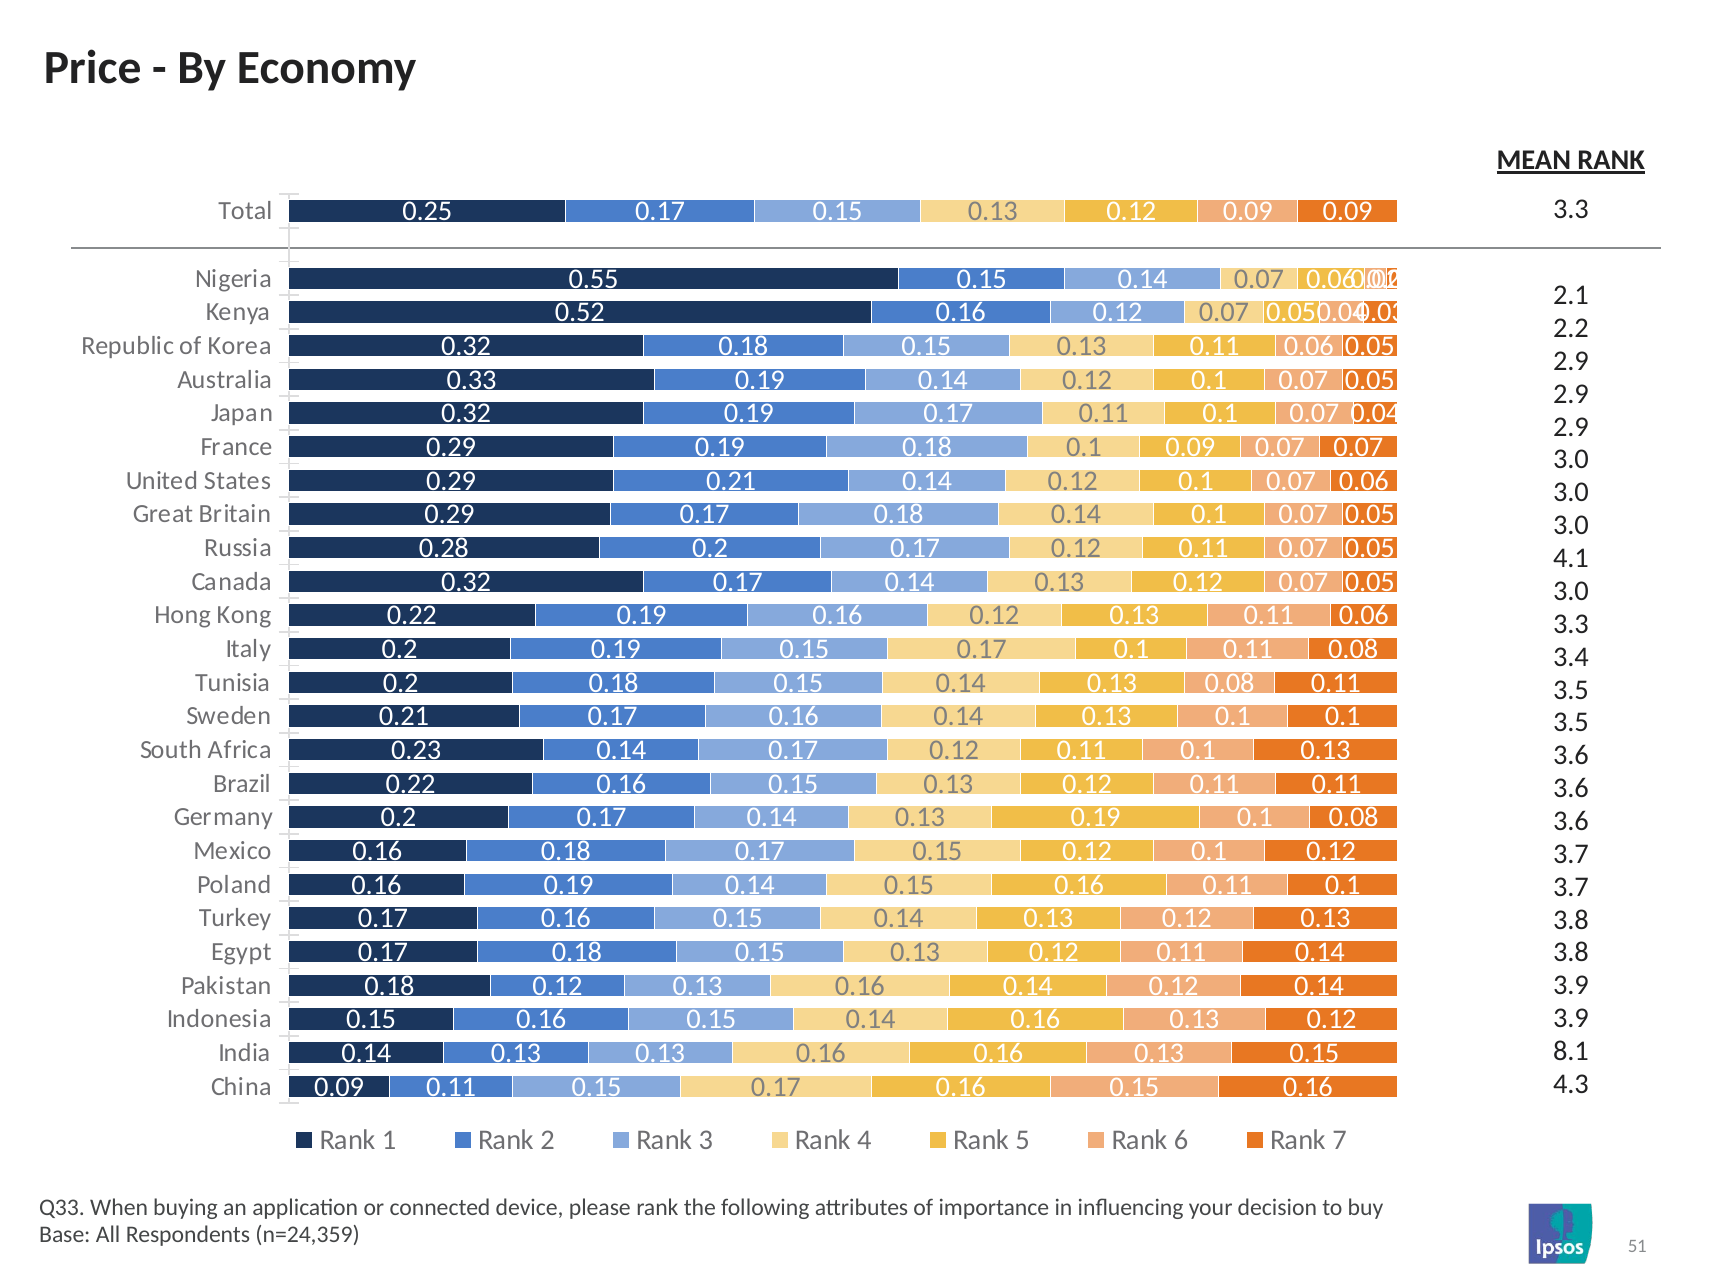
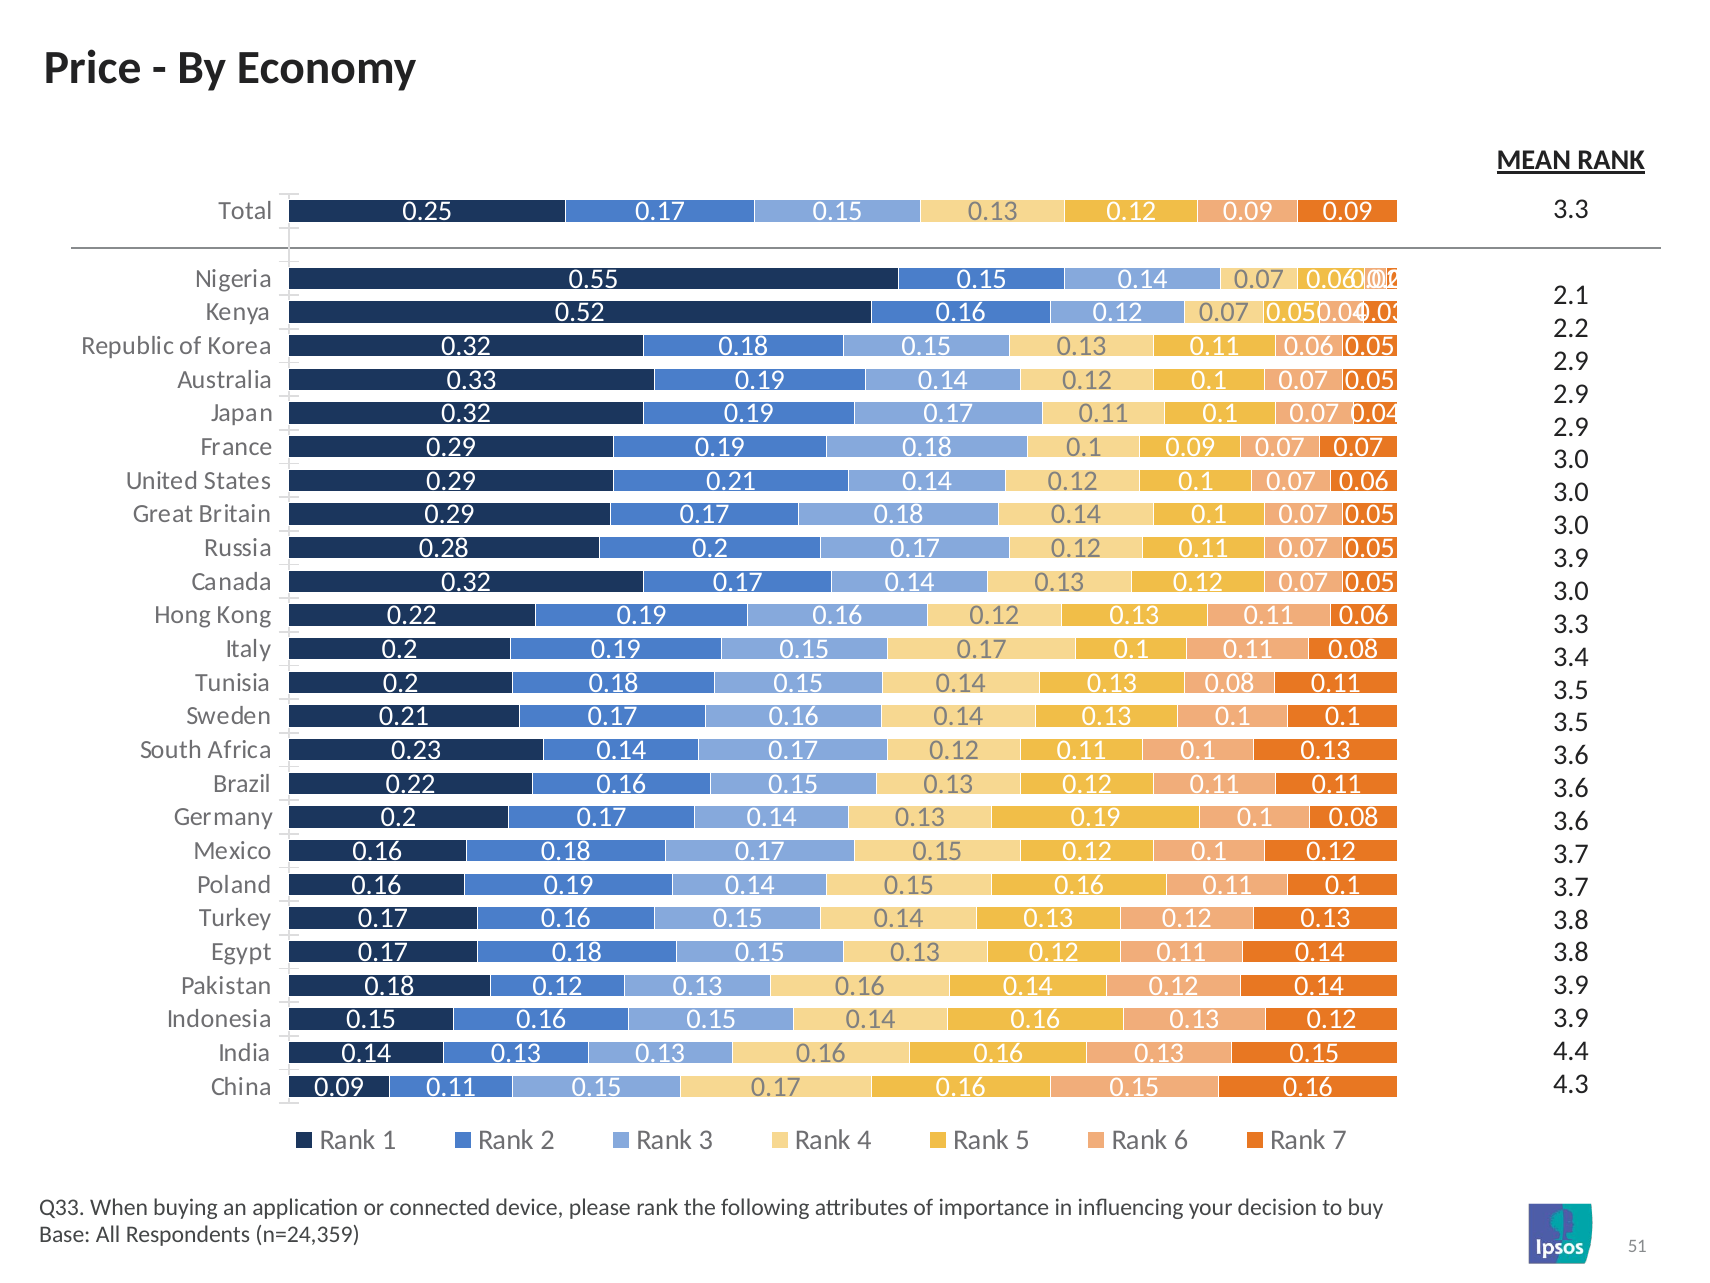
4.1: 4.1 -> 3.9 (1571, 558)
8.1: 8.1 -> 4.4 (1571, 1051)
